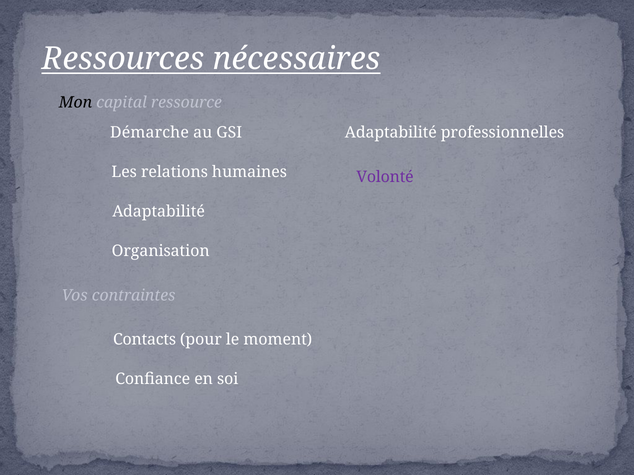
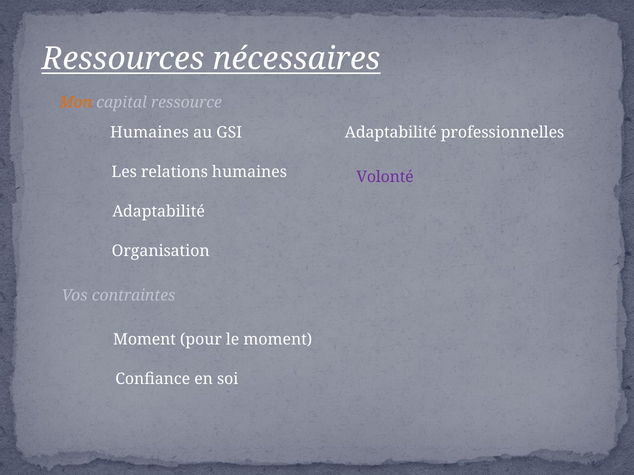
Mon colour: black -> orange (75, 103)
Démarche: Démarche -> Humaines (150, 133)
Contacts: Contacts -> Moment (145, 340)
